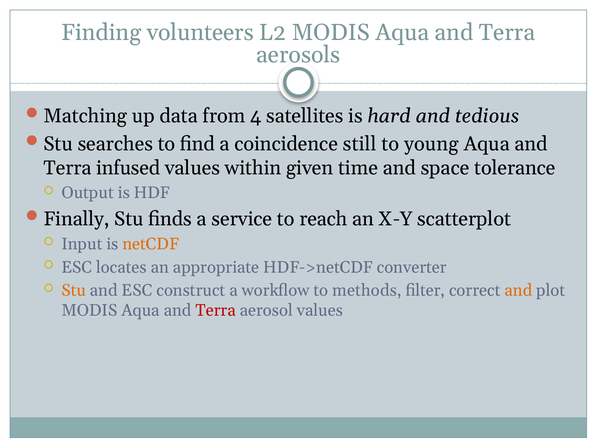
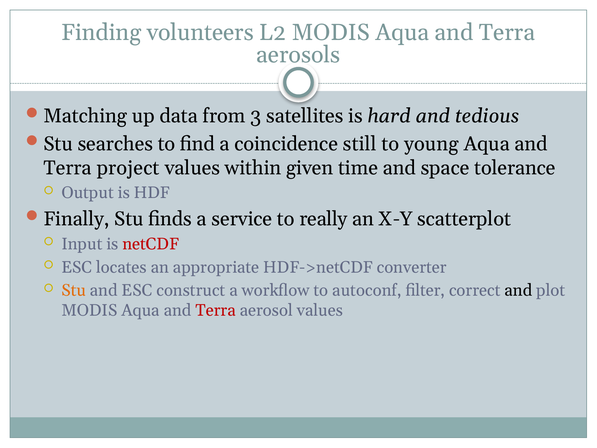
4: 4 -> 3 (256, 116)
infused: infused -> project (128, 168)
reach: reach -> really (323, 219)
netCDF colour: orange -> red (151, 244)
methods: methods -> autoconf (367, 290)
and colour: orange -> black (518, 290)
